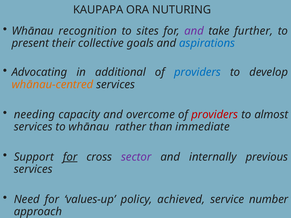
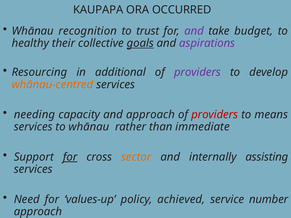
NUTURING: NUTURING -> OCCURRED (182, 10)
sites: sites -> trust (148, 31)
further: further -> budget (254, 31)
present: present -> healthy (30, 43)
goals underline: none -> present (140, 43)
aspirations colour: blue -> purple (207, 43)
Advocating: Advocating -> Resourcing (39, 72)
providers colour: blue -> purple (197, 72)
and overcome: overcome -> approach (150, 115)
almost: almost -> means (271, 115)
sector colour: purple -> orange (136, 157)
previous: previous -> assisting (267, 157)
